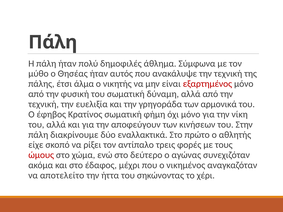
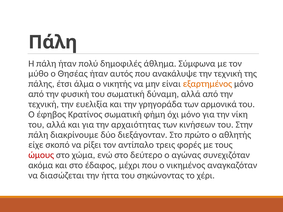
εξαρτημένος colour: red -> orange (207, 84)
αποφεύγουν: αποφεύγουν -> αρχαιότητας (136, 125)
εναλλακτικά: εναλλακτικά -> διεξάγονταν (143, 135)
αποτελείτο: αποτελείτο -> διασώζεται (62, 176)
